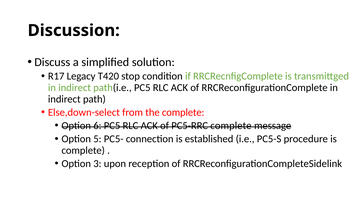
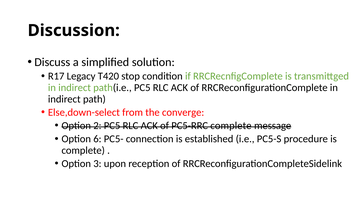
the complete: complete -> converge (183, 112)
6: 6 -> 2 (97, 125)
5: 5 -> 6 (97, 139)
